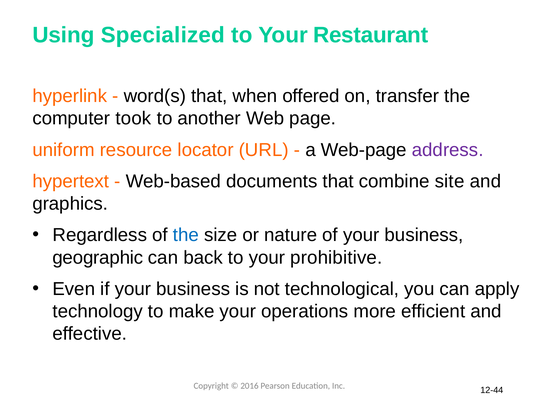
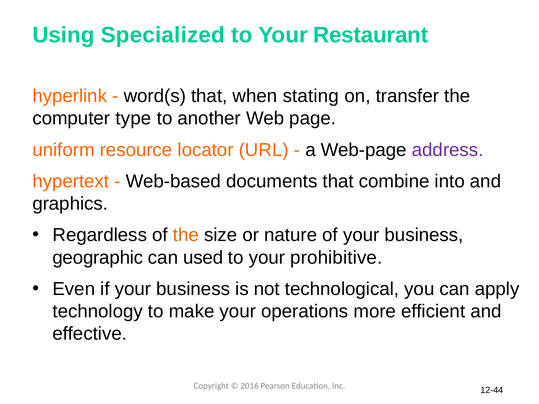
offered: offered -> stating (311, 96)
took: took -> type (133, 118)
site: site -> into (450, 181)
the colour: blue -> orange (186, 235)
back: back -> used (203, 258)
